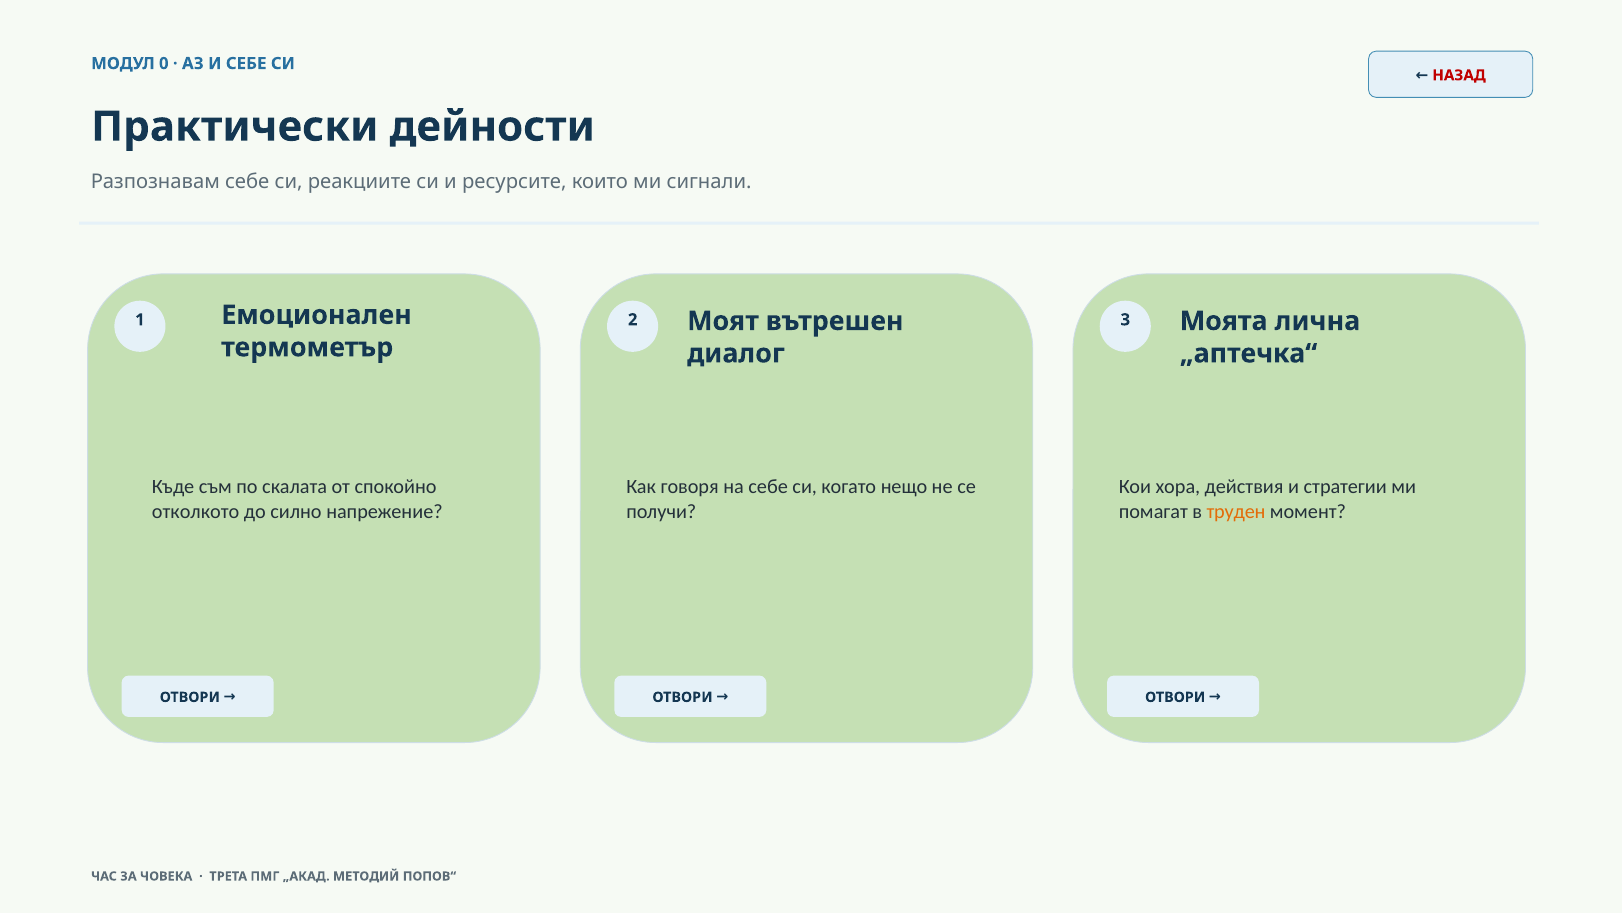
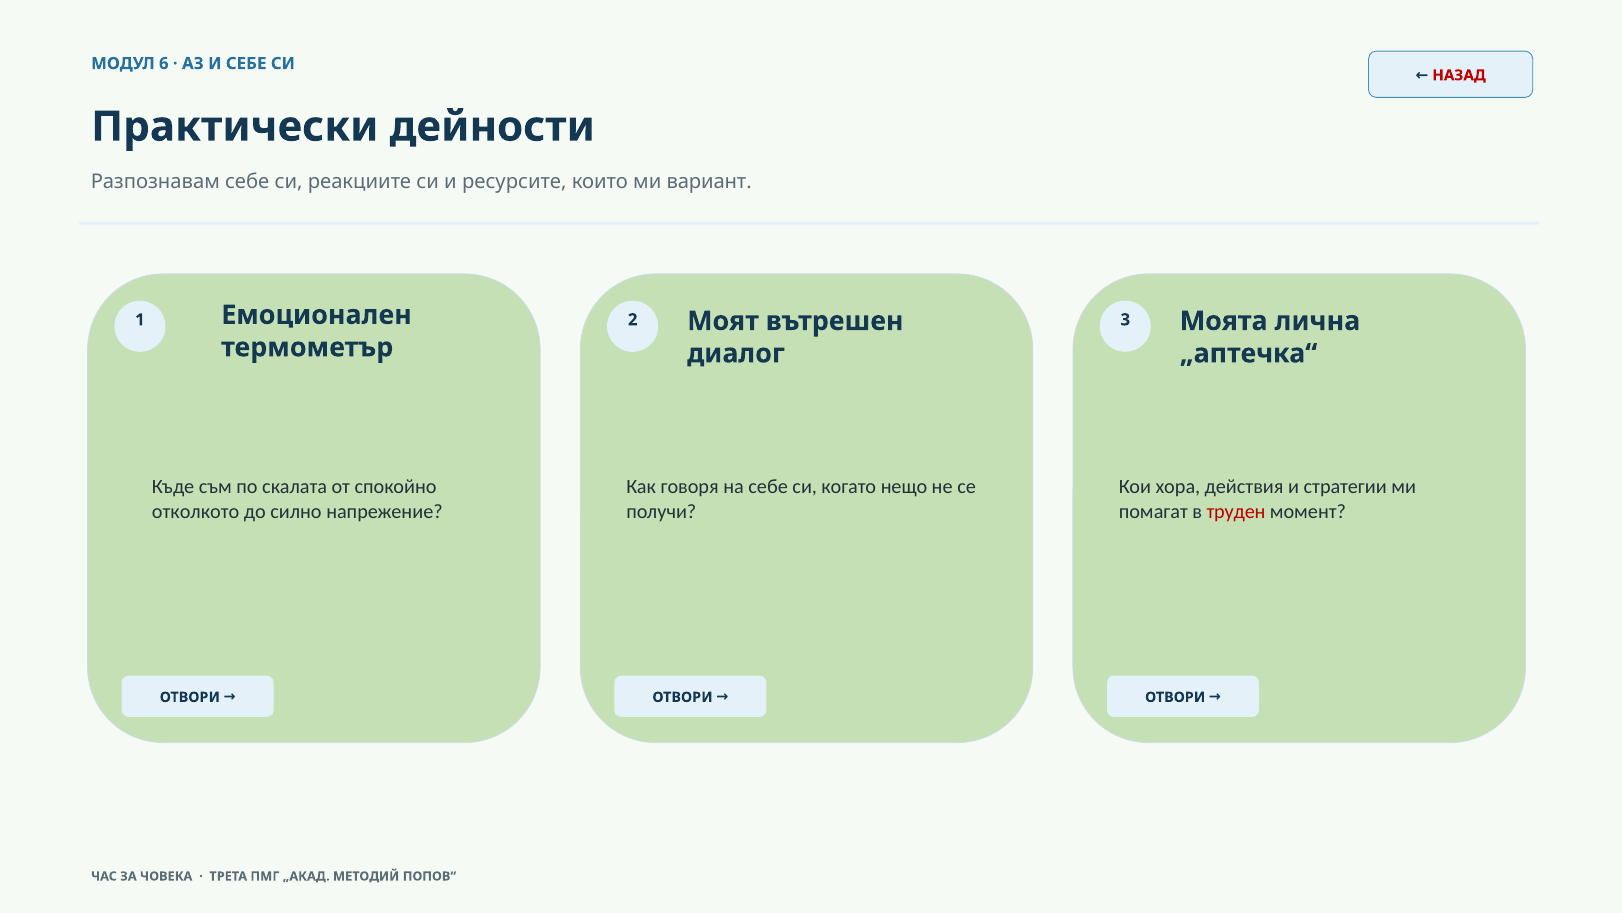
0: 0 -> 6 (164, 63)
сигнали: сигнали -> вариант (709, 181)
труден colour: orange -> red (1236, 511)
